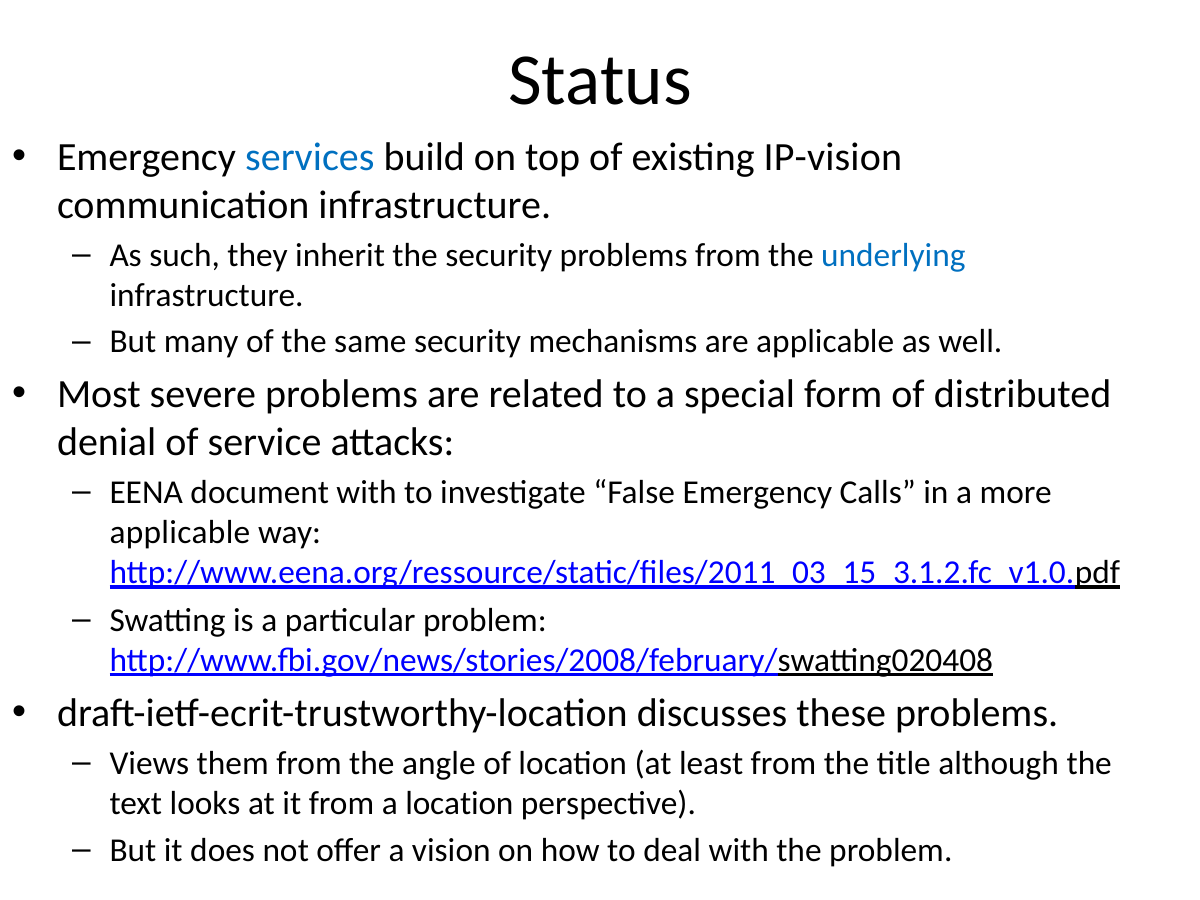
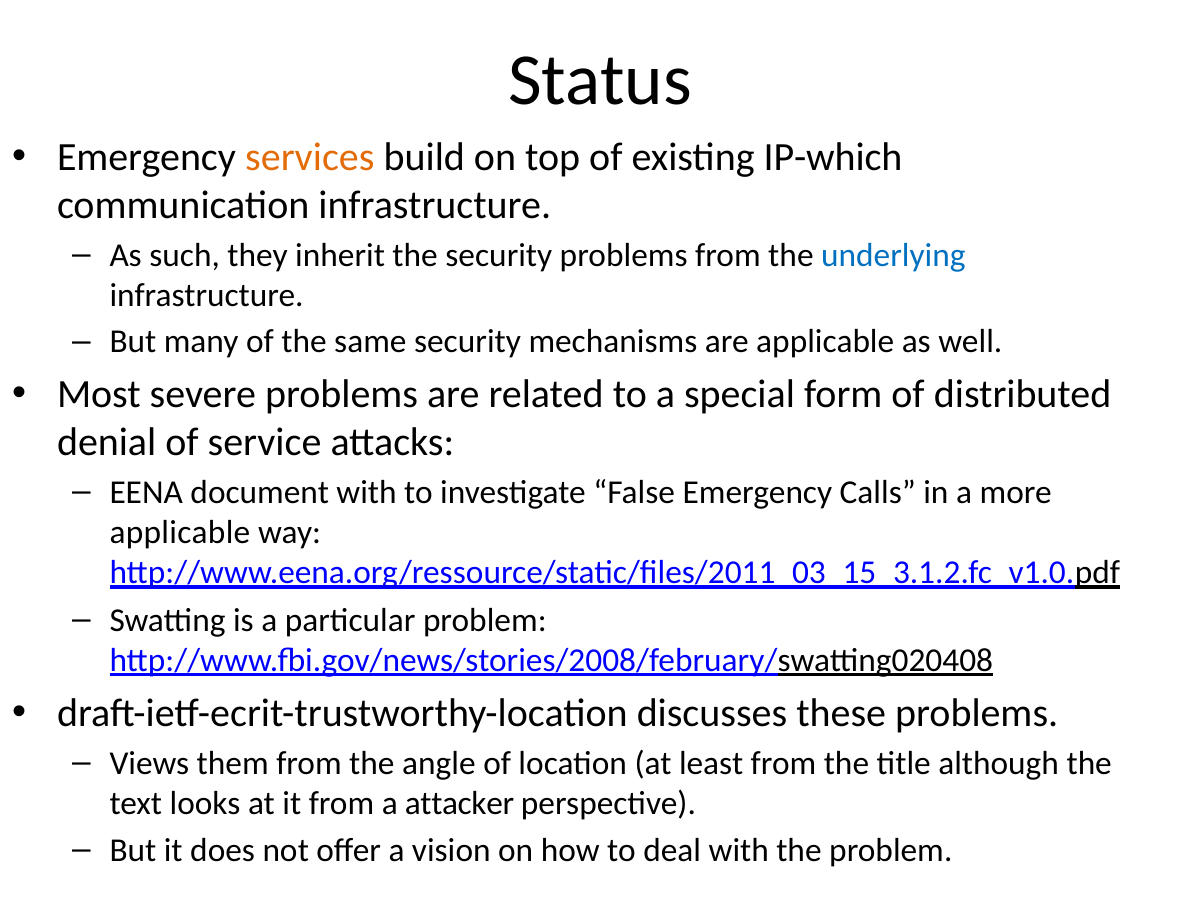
services colour: blue -> orange (310, 157)
IP-vision: IP-vision -> IP-which (833, 157)
a location: location -> attacker (459, 804)
